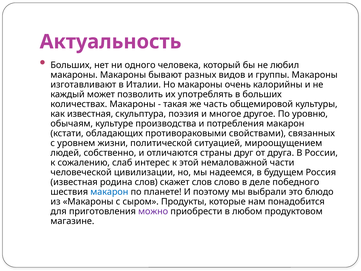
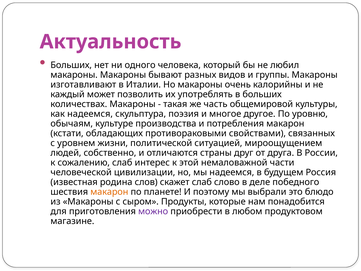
как известная: известная -> надеемся (90, 114)
скажет слов: слов -> слаб (202, 182)
макарон colour: blue -> orange (109, 192)
